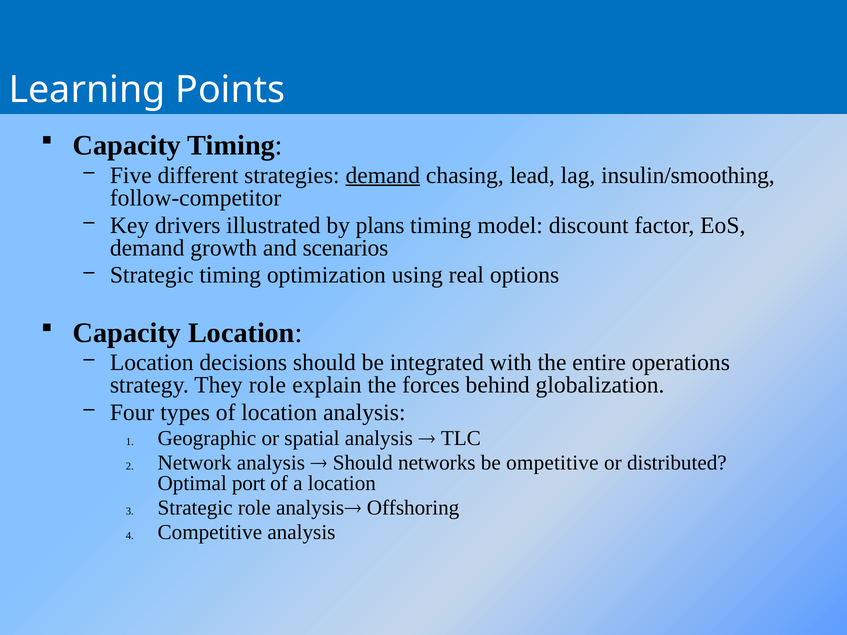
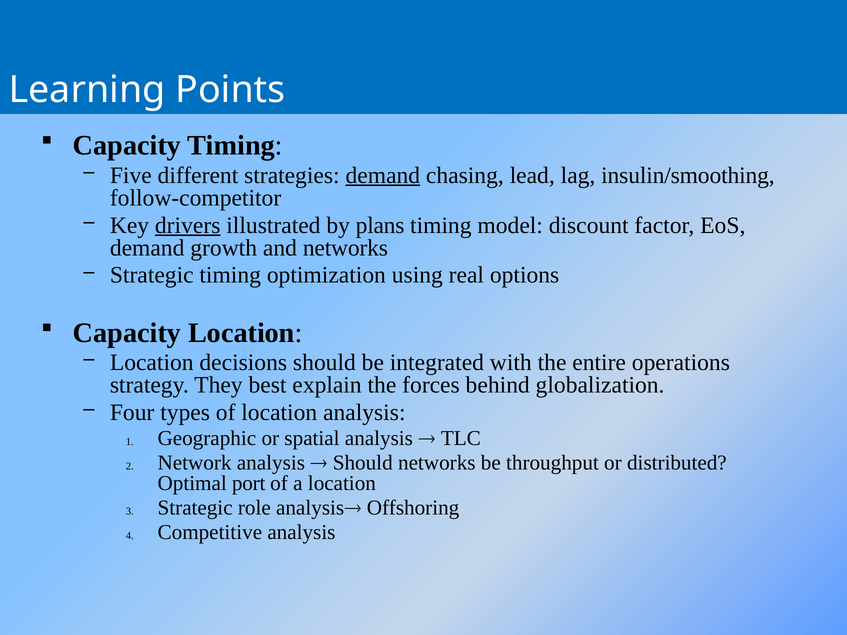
drivers underline: none -> present (188, 225)
and scenarios: scenarios -> networks (345, 248)
They role: role -> best (268, 385)
ompetitive: ompetitive -> throughput (552, 463)
